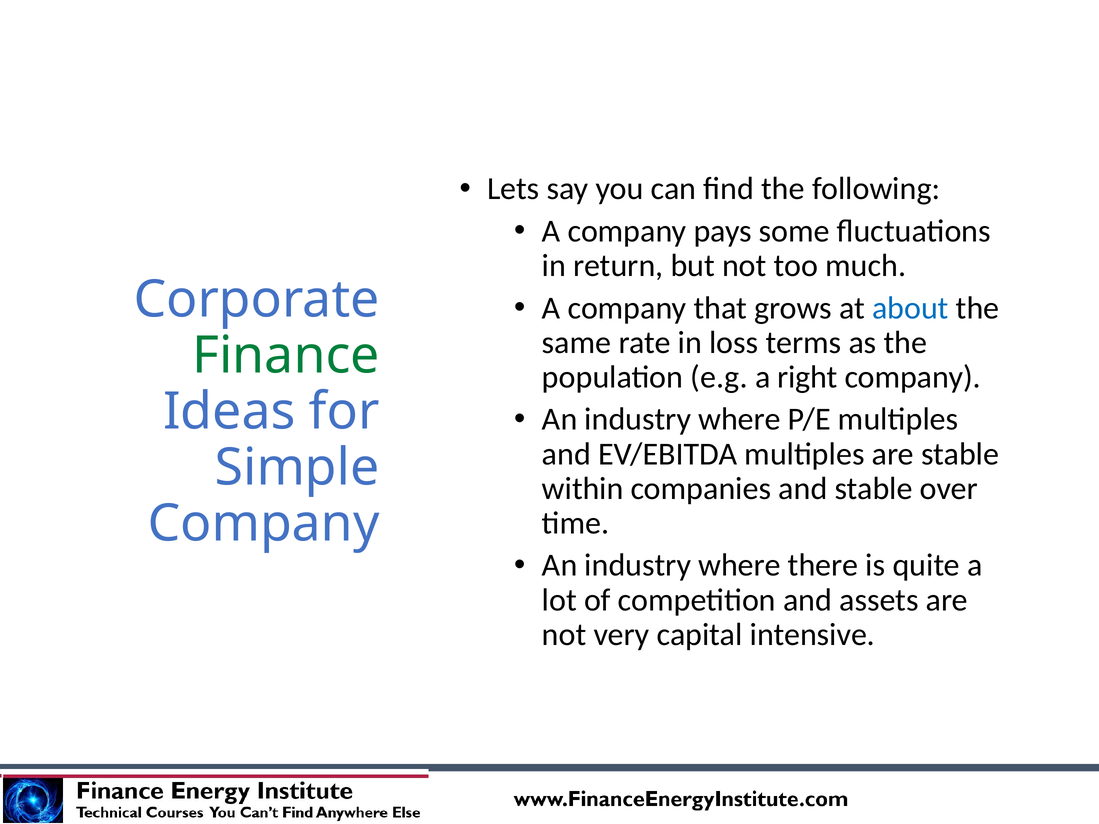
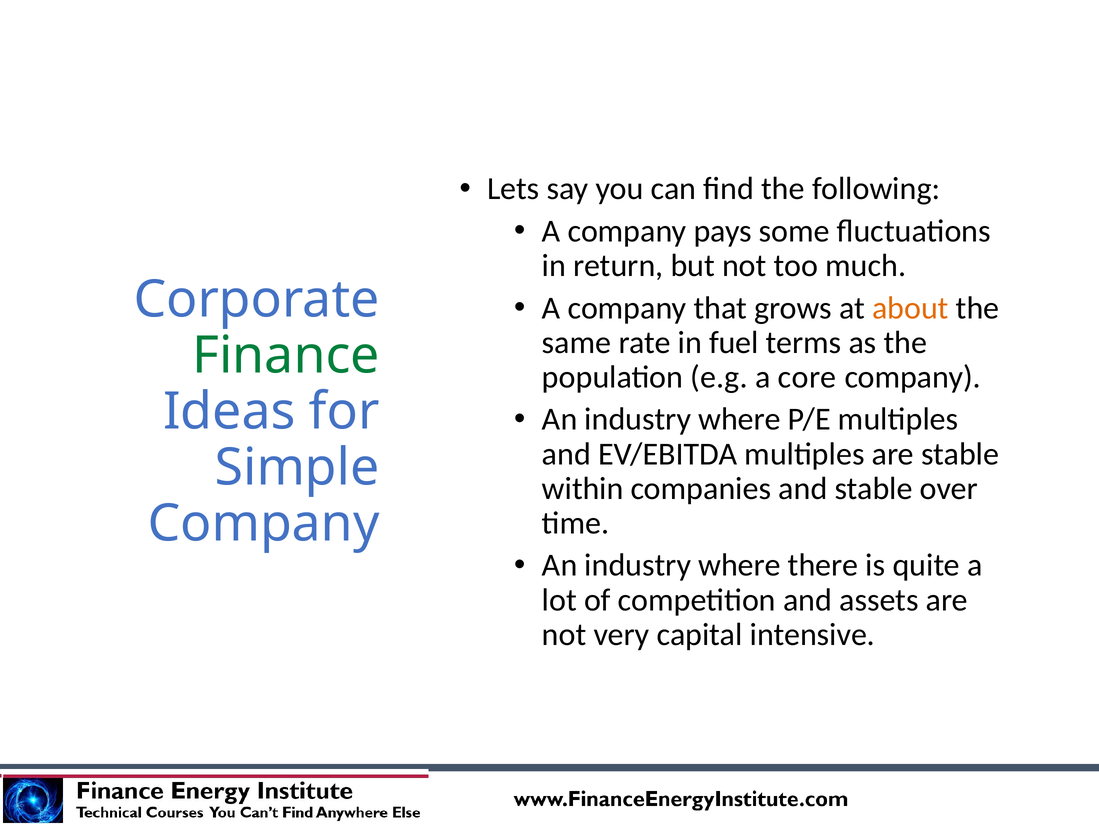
about colour: blue -> orange (910, 308)
loss: loss -> fuel (734, 343)
right: right -> core (807, 377)
